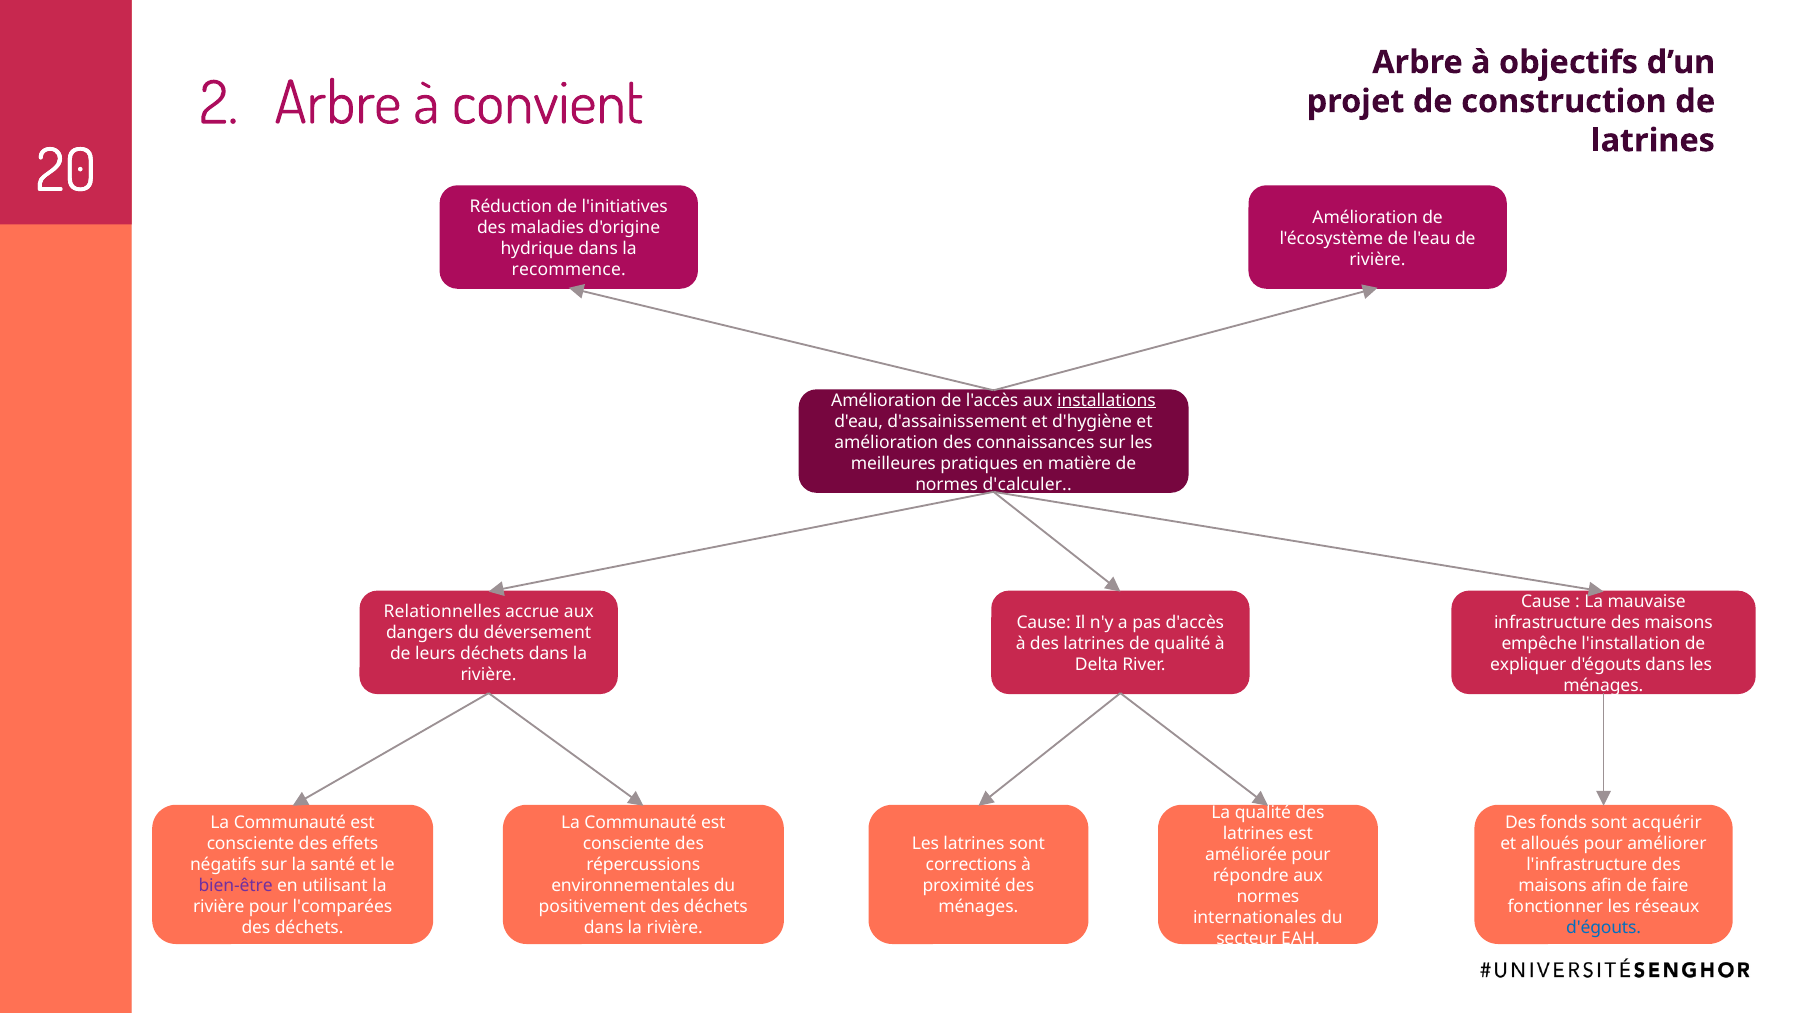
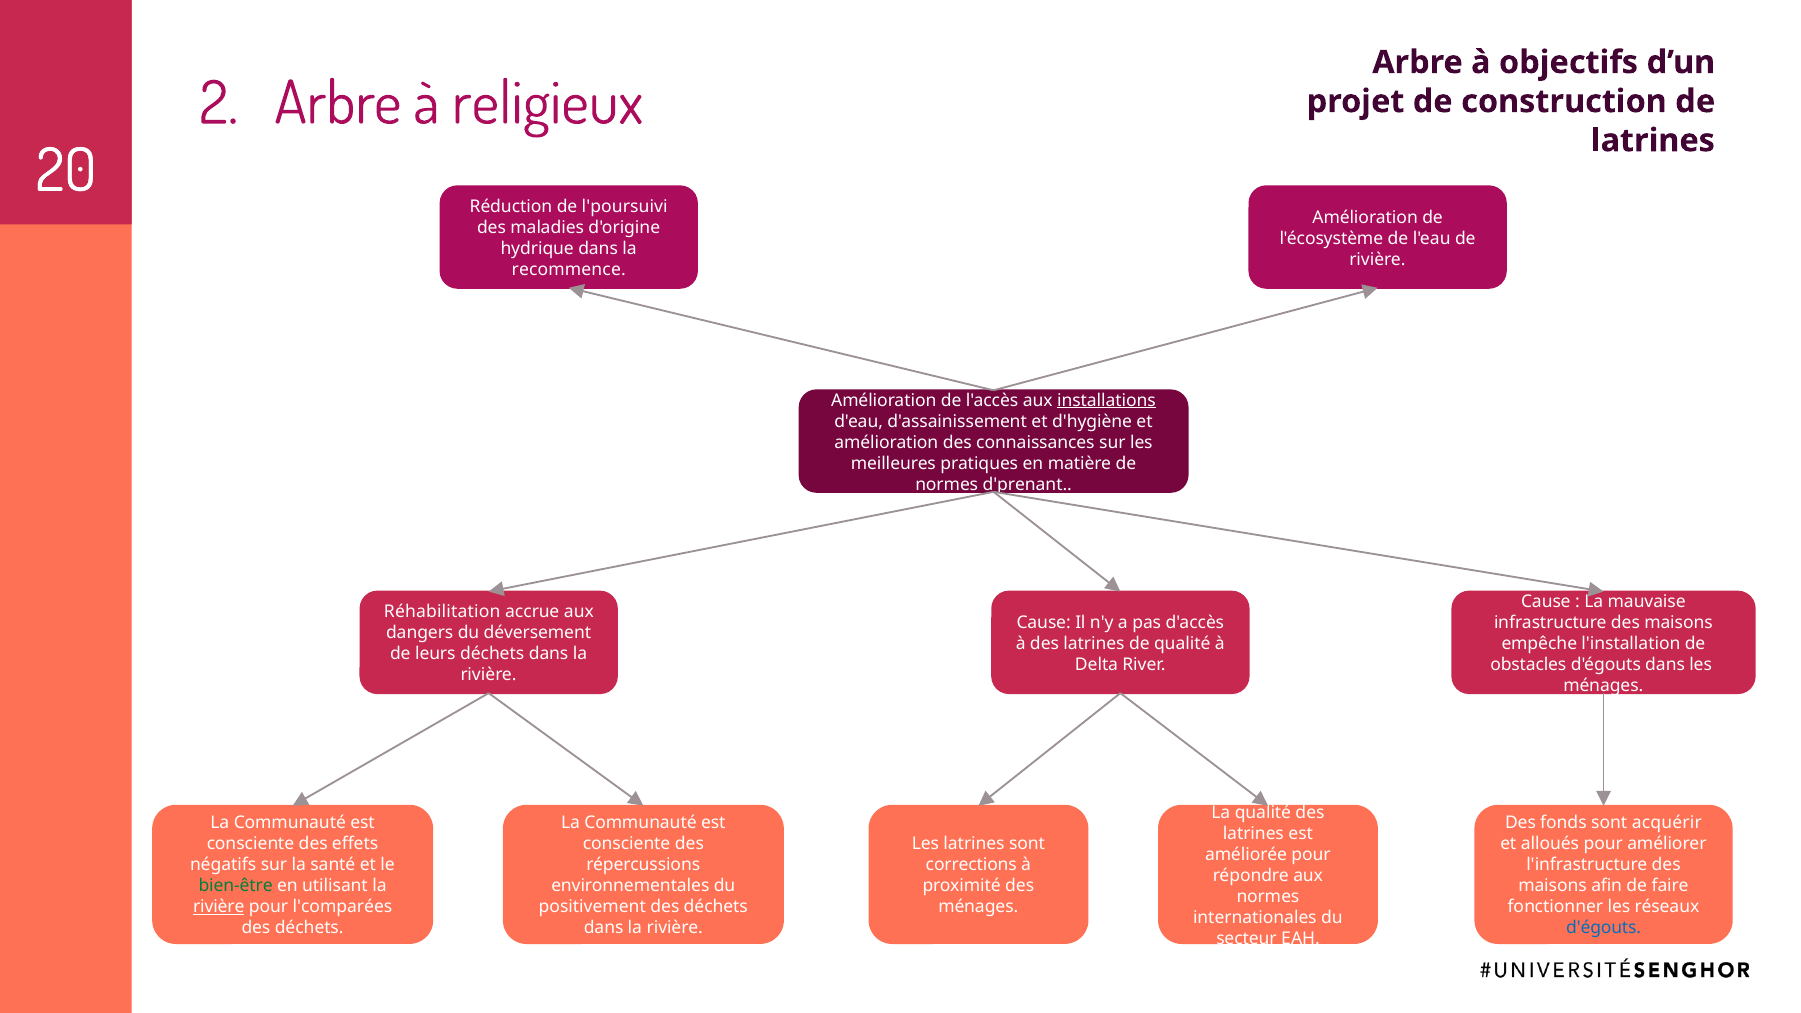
convient: convient -> religieux (547, 104)
l'initiatives: l'initiatives -> l'poursuivi (625, 207)
d'calculer: d'calculer -> d'prenant (1027, 484)
Relationnelles: Relationnelles -> Réhabilitation (442, 612)
expliquer: expliquer -> obstacles (1528, 665)
bien-être colour: purple -> green (236, 886)
rivière underline: none -> present (219, 907)
